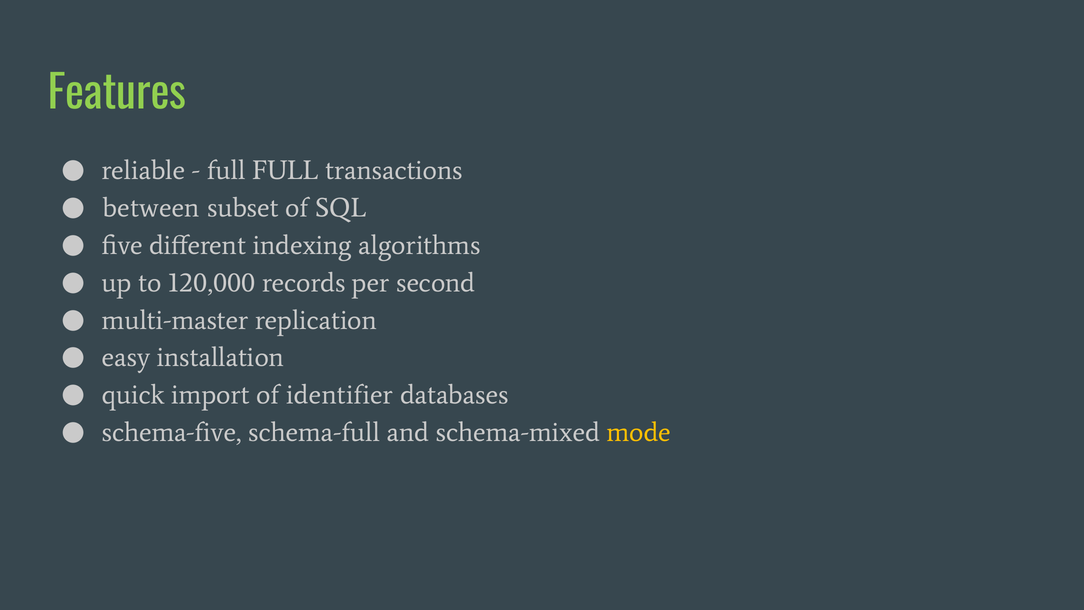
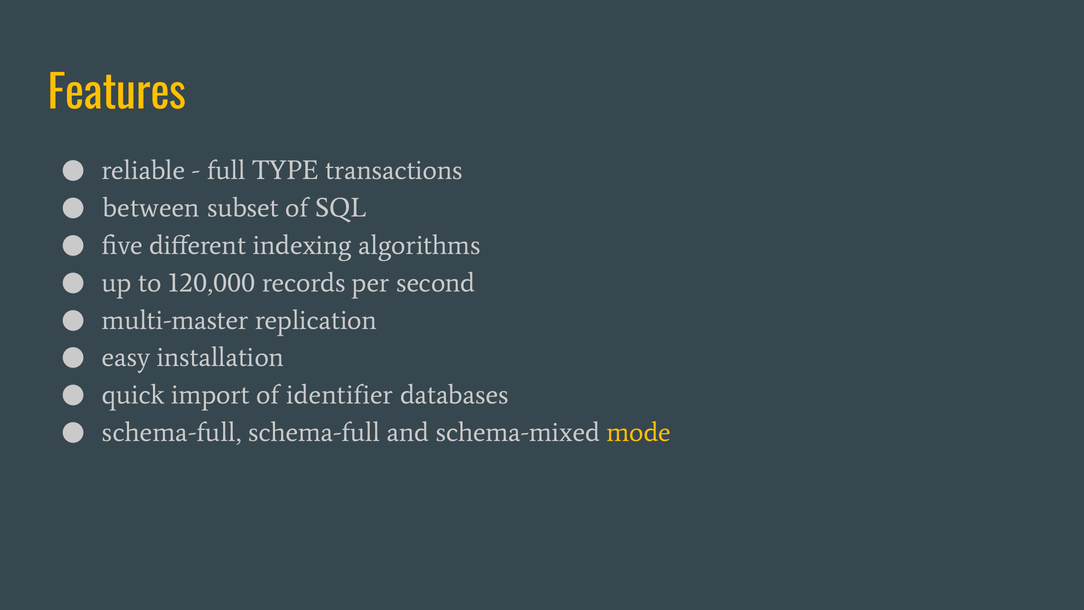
Features colour: light green -> yellow (117, 94)
full FULL: FULL -> TYPE (285, 170)
schema-five: schema-five -> schema-full (172, 432)
